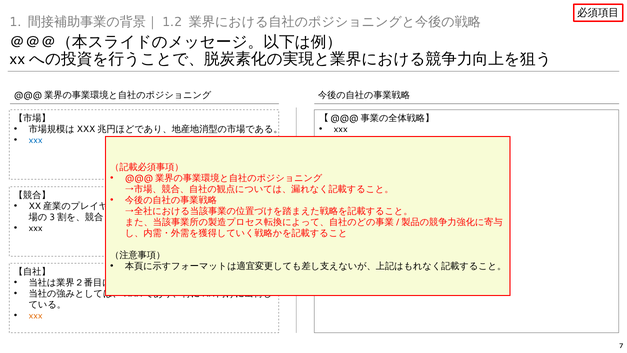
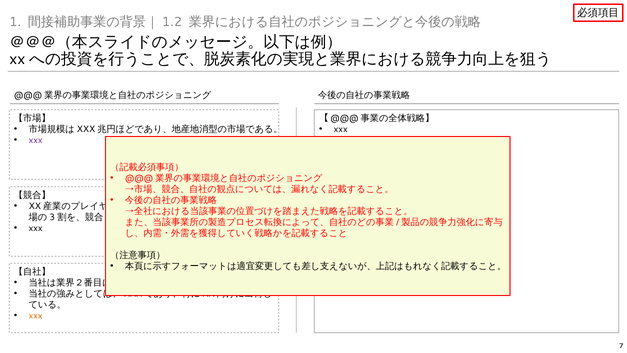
xxx colour: blue -> purple (36, 140)
